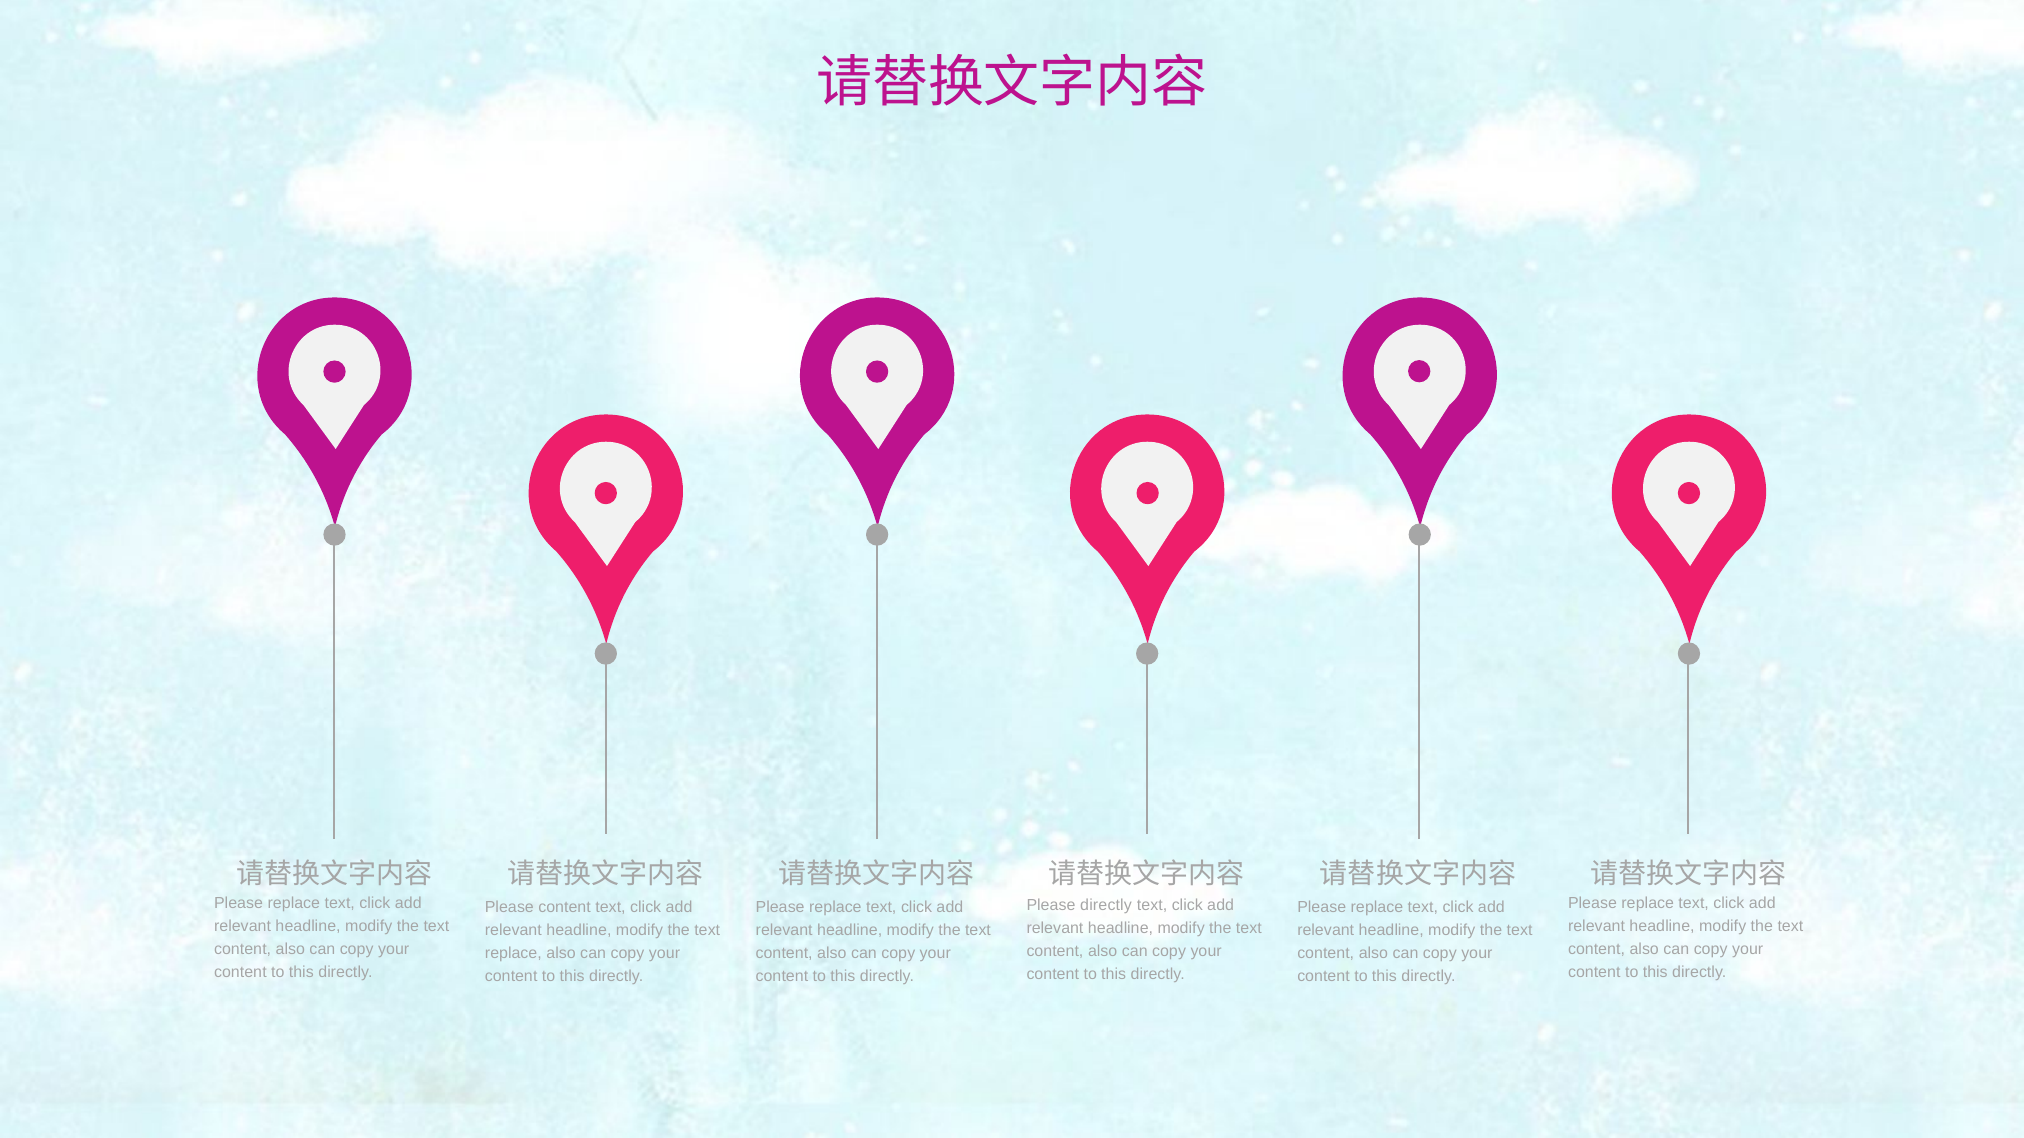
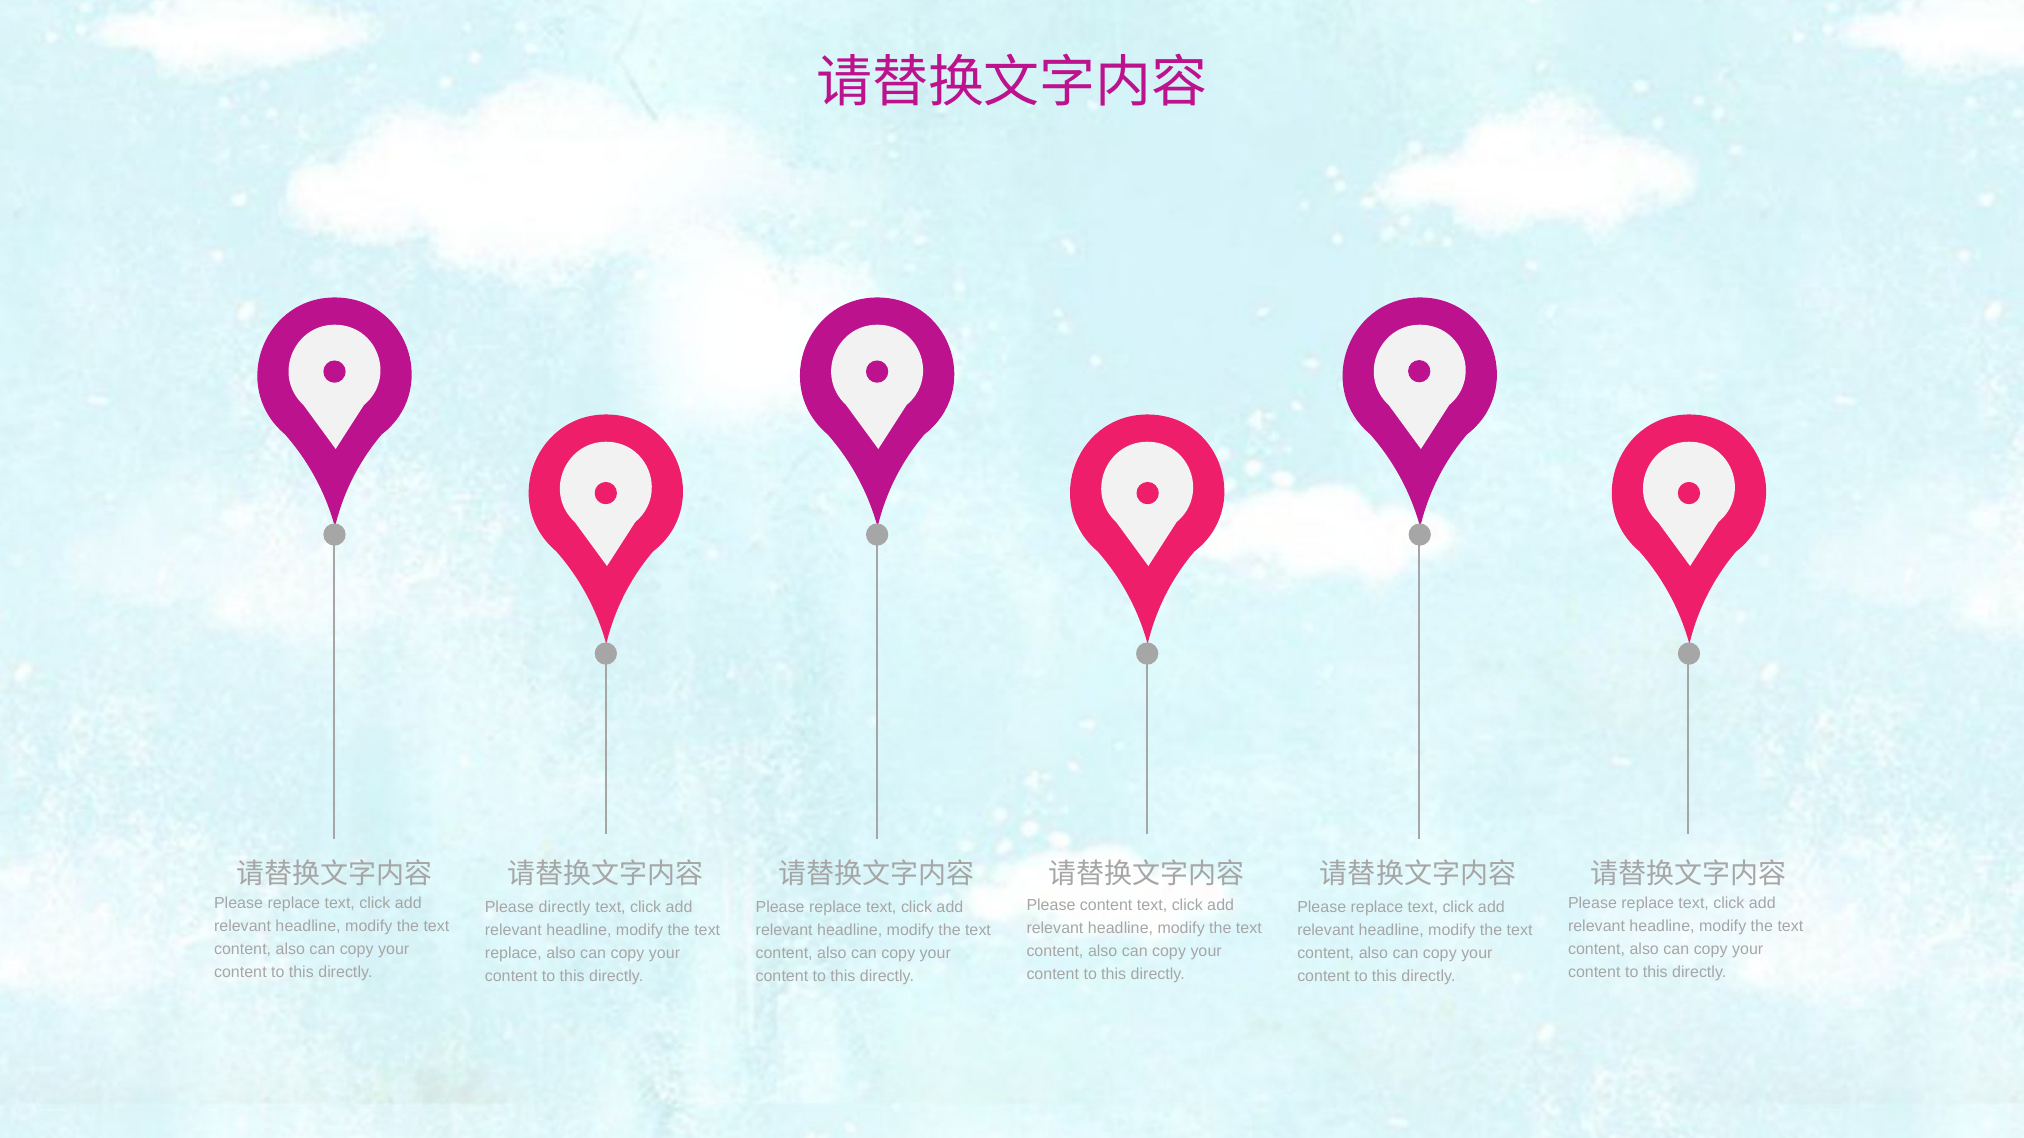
Please directly: directly -> content (1106, 906)
Please content: content -> directly (564, 908)
